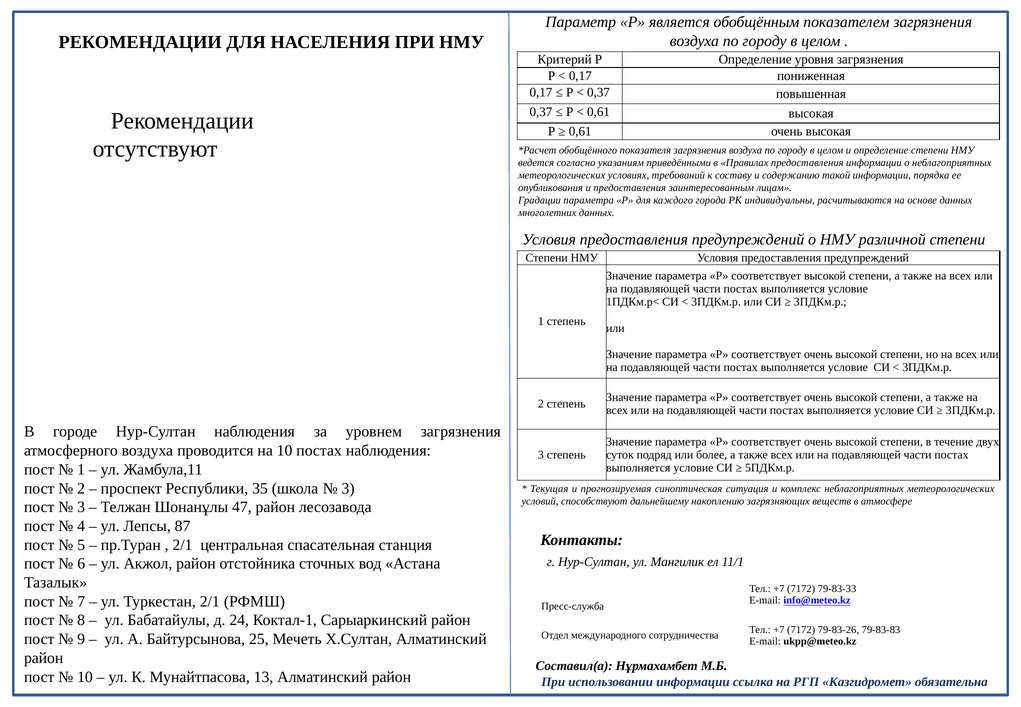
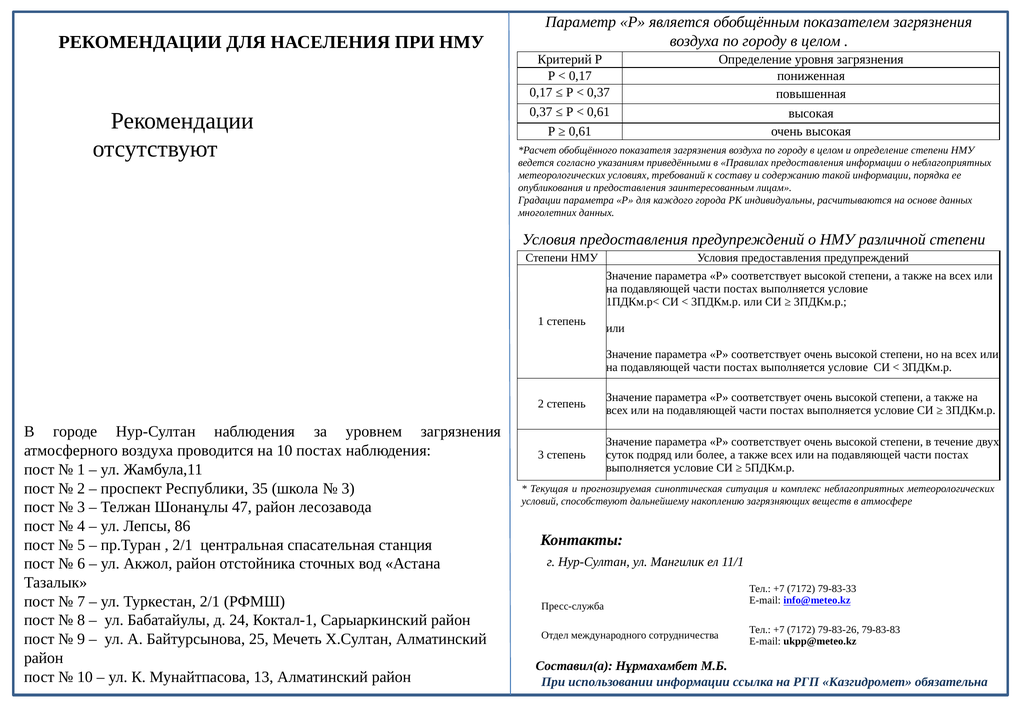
87: 87 -> 86 (183, 526)
